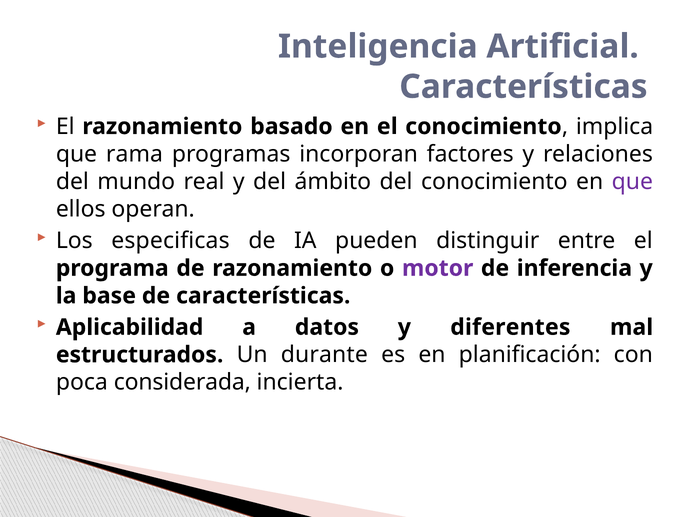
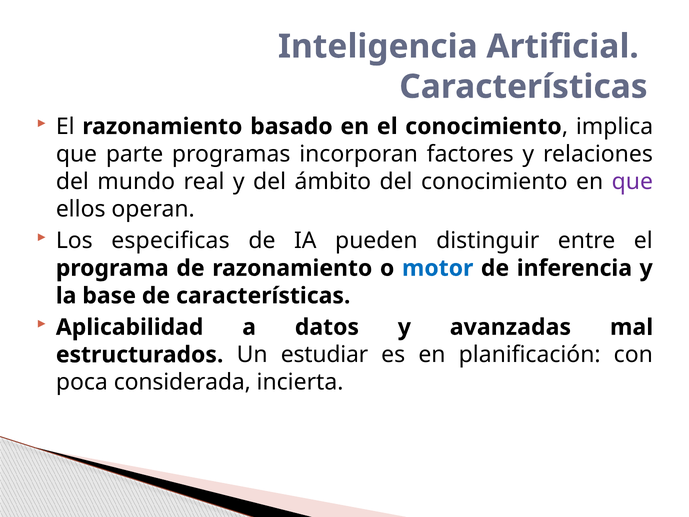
rama: rama -> parte (135, 154)
motor colour: purple -> blue (438, 268)
diferentes: diferentes -> avanzadas (510, 327)
durante: durante -> estudiar (325, 355)
